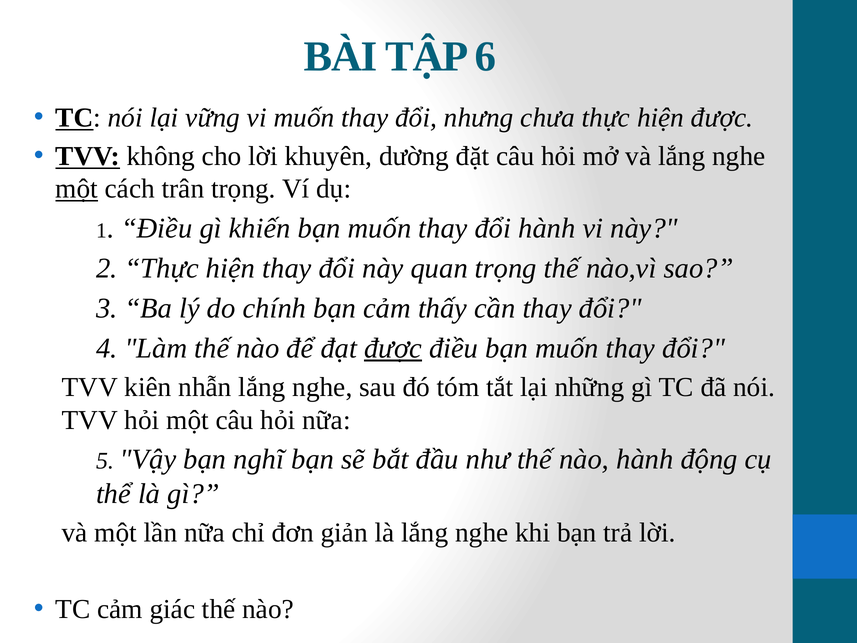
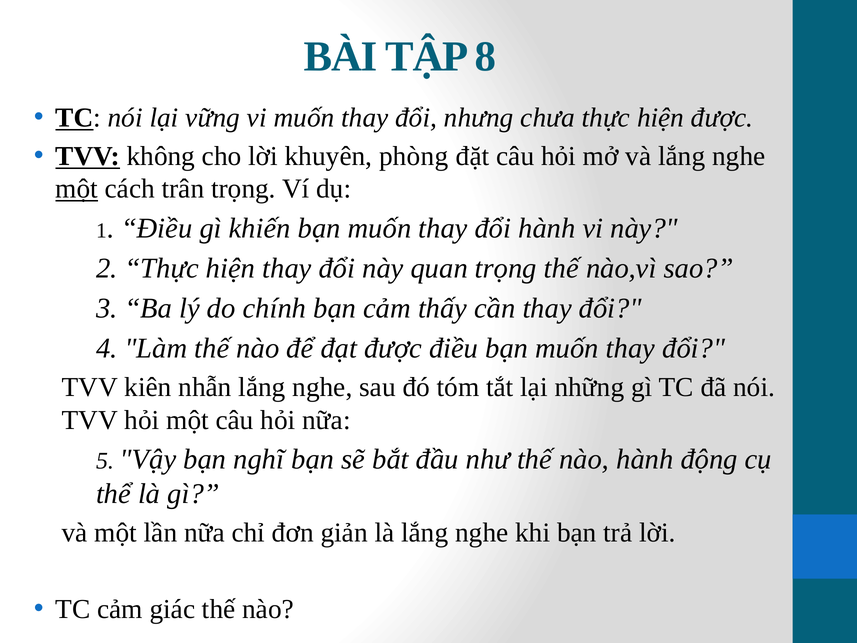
6: 6 -> 8 (485, 57)
dường: dường -> phòng (414, 156)
được underline: present -> none (393, 348)
